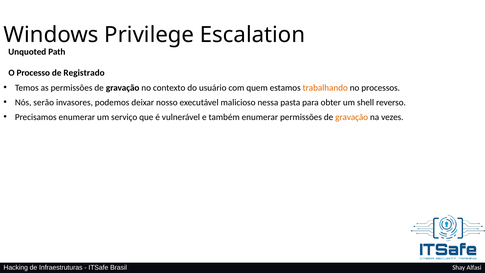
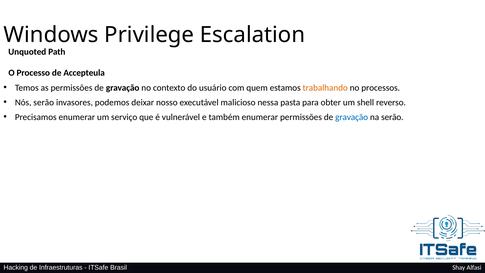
Registrado: Registrado -> Accepteula (84, 73)
gravação colour: orange -> blue (352, 117)
na vezes: vezes -> serão (392, 117)
